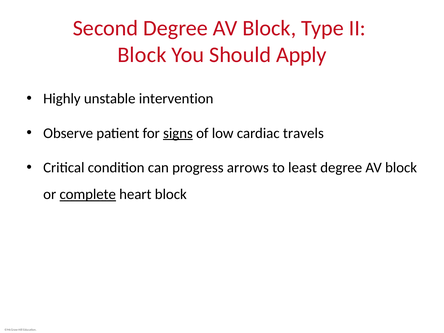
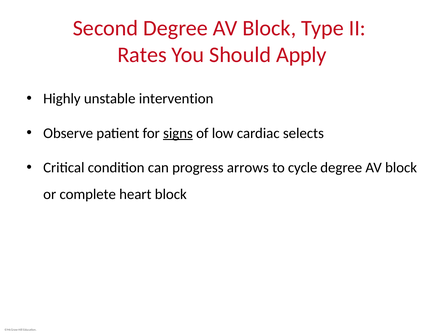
Block: Block -> Rates (142, 55)
travels: travels -> selects (303, 133)
least: least -> cycle (303, 168)
complete underline: present -> none (88, 194)
